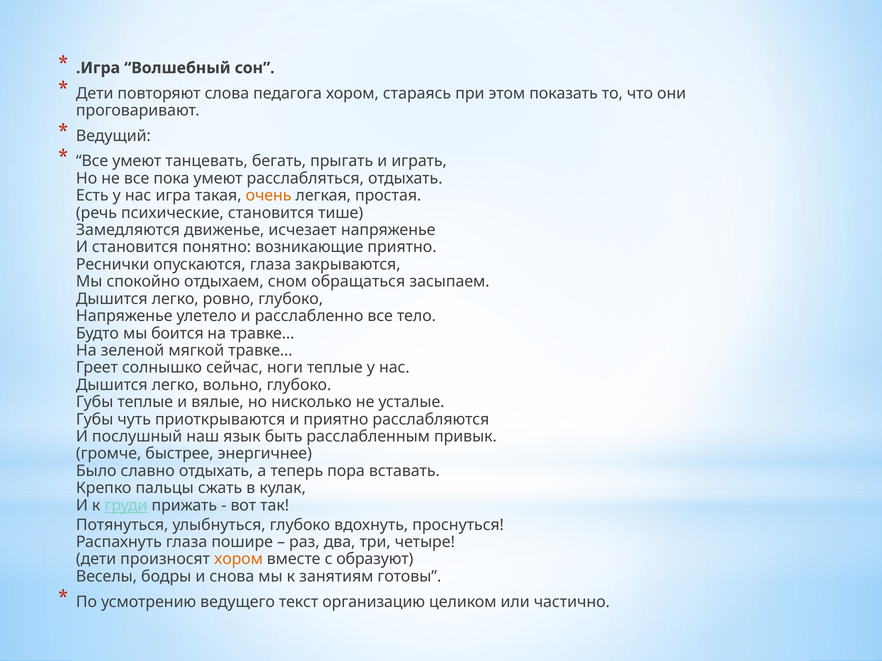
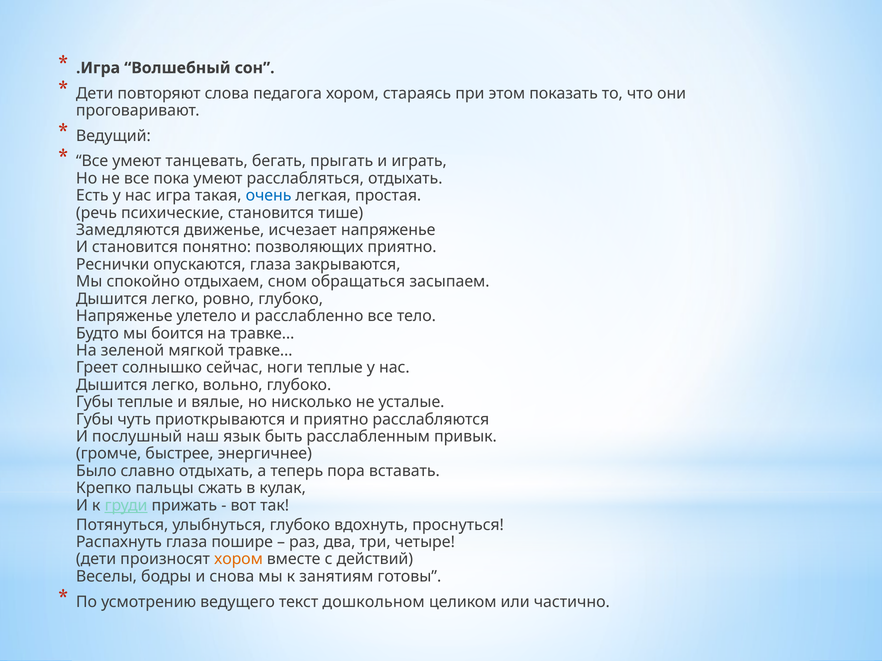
очень colour: orange -> blue (269, 196)
возникающие: возникающие -> позволяющих (309, 247)
образуют: образуют -> действий (375, 560)
организацию: организацию -> дошкольном (374, 602)
